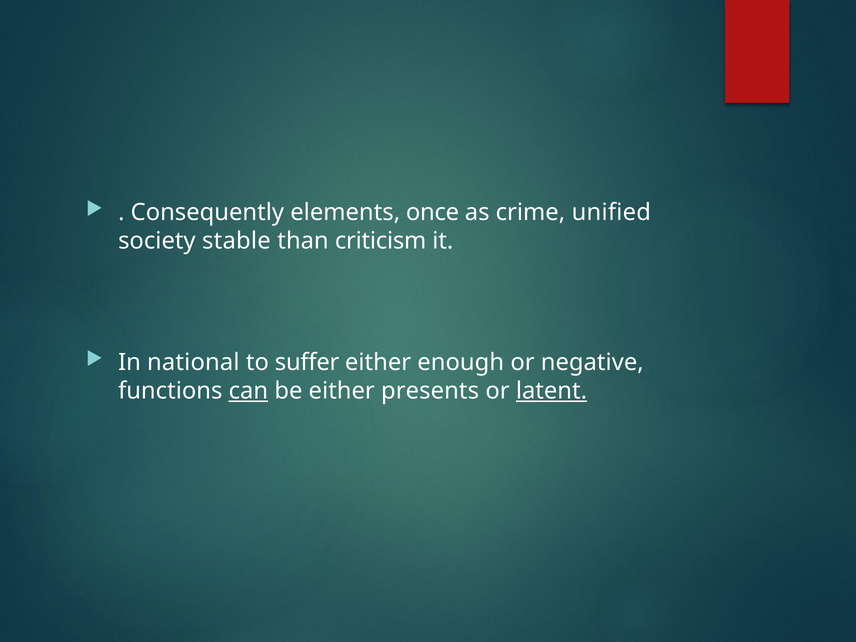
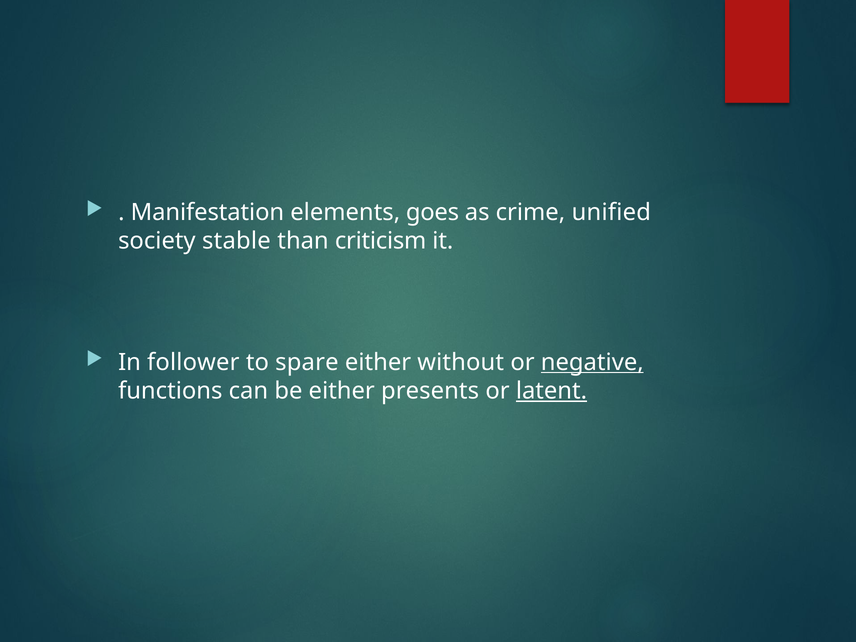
Consequently: Consequently -> Manifestation (207, 212)
once: once -> goes (432, 212)
national: national -> follower (193, 362)
suffer: suffer -> spare (307, 362)
enough: enough -> without (461, 362)
negative underline: none -> present (592, 362)
can underline: present -> none (248, 391)
